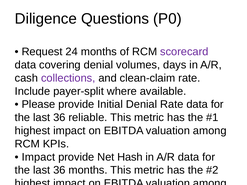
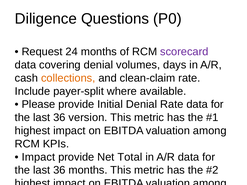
collections colour: purple -> orange (68, 78)
reliable: reliable -> version (88, 118)
Hash: Hash -> Total (130, 157)
